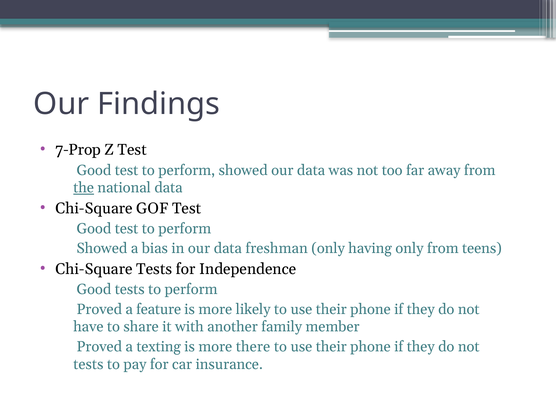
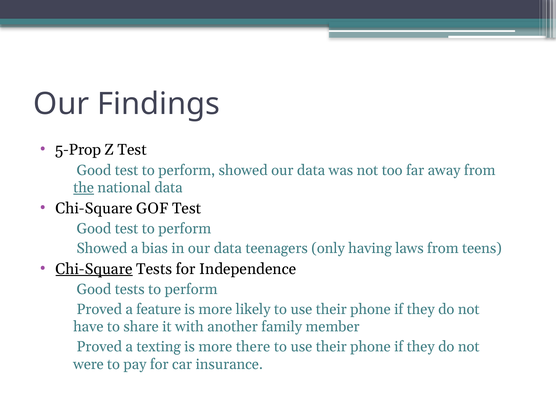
7-Prop: 7-Prop -> 5-Prop (78, 150)
freshman: freshman -> teenagers (277, 248)
having only: only -> laws (410, 248)
Chi-Square underline: none -> present (94, 269)
tests: tests -> were (88, 364)
